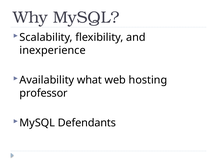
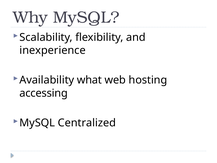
professor: professor -> accessing (44, 93)
Defendants: Defendants -> Centralized (87, 123)
